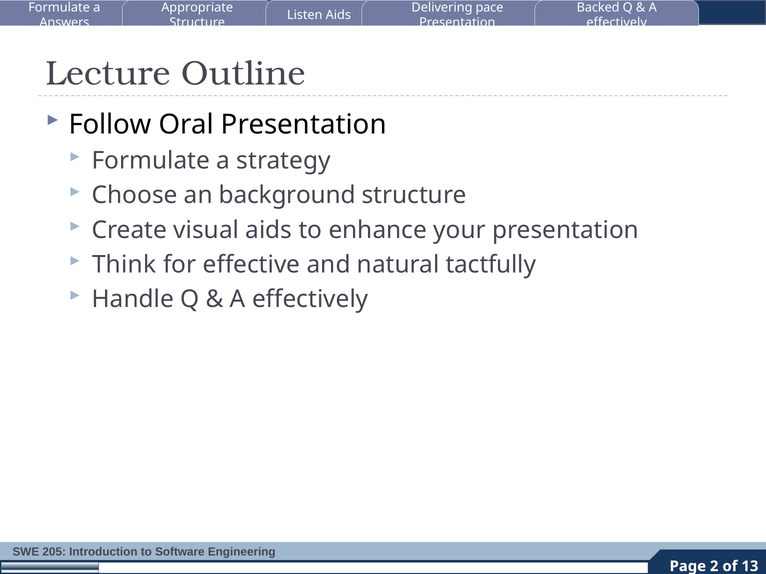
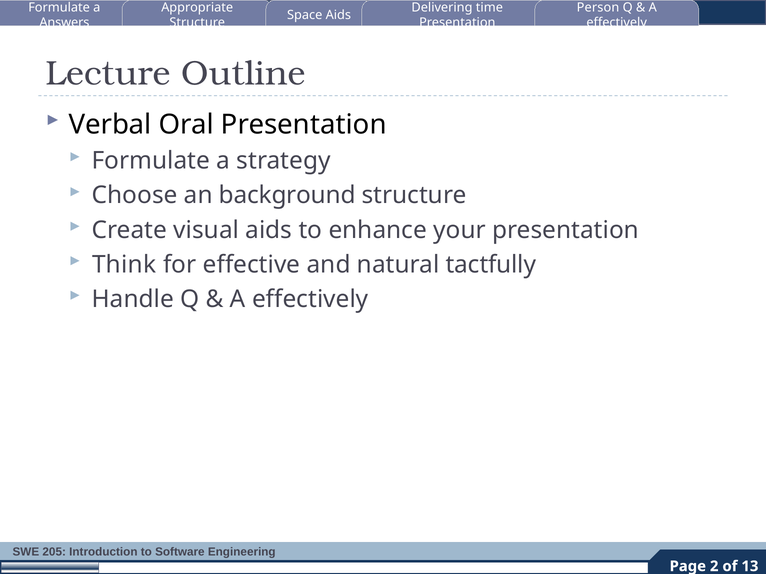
pace: pace -> time (489, 7)
Backed: Backed -> Person (598, 7)
Listen: Listen -> Space (305, 15)
Follow: Follow -> Verbal (110, 125)
